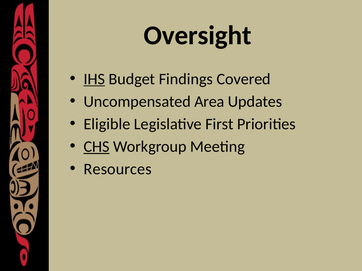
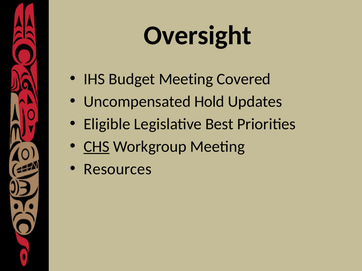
IHS underline: present -> none (94, 79)
Budget Findings: Findings -> Meeting (186, 79)
Area: Area -> Hold (209, 102)
First: First -> Best (219, 124)
